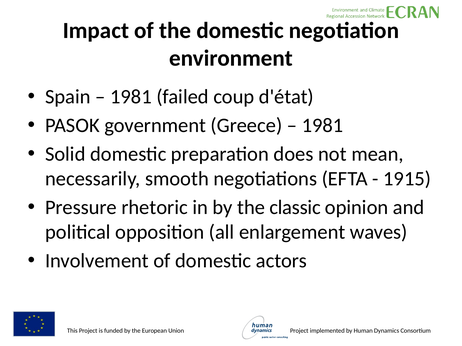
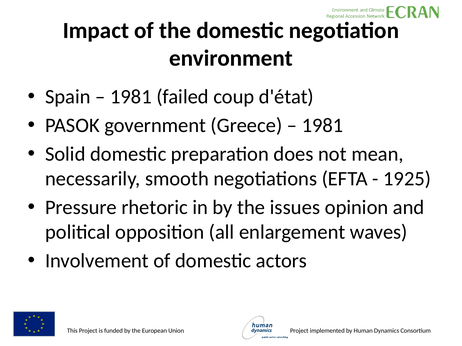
1915: 1915 -> 1925 (407, 179)
classic: classic -> issues (295, 208)
